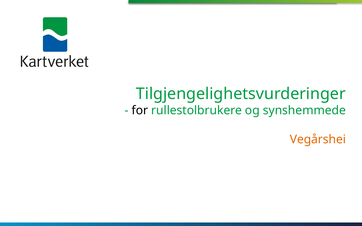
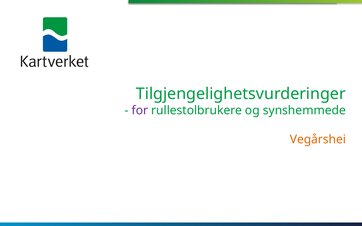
for colour: black -> purple (140, 111)
